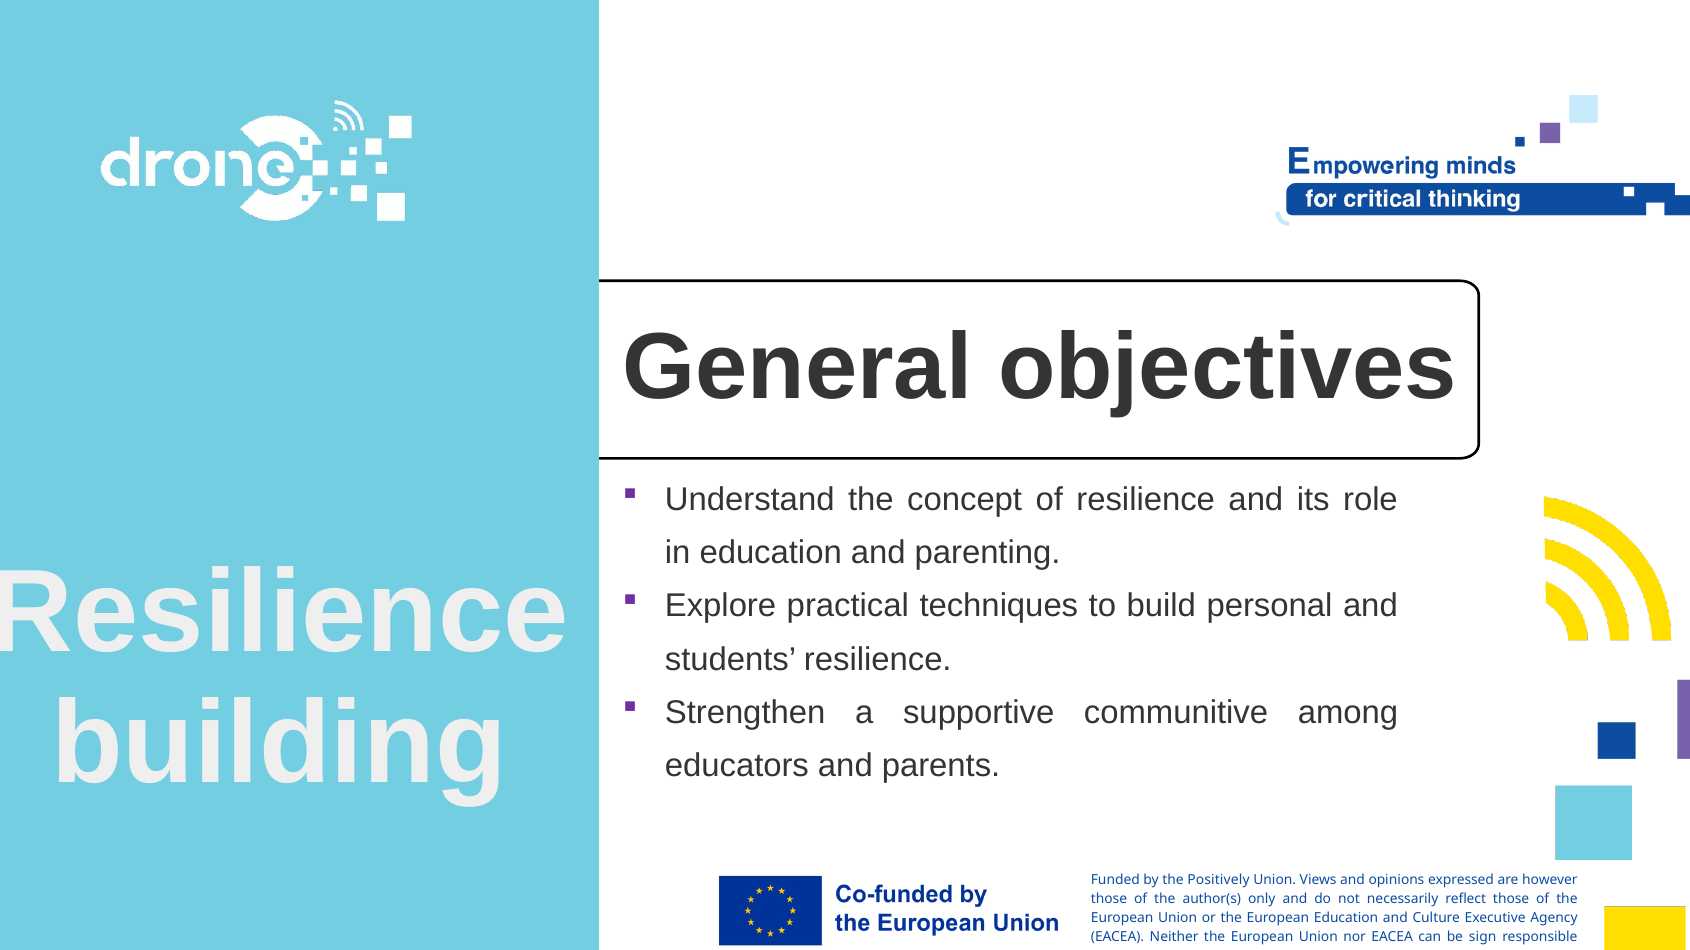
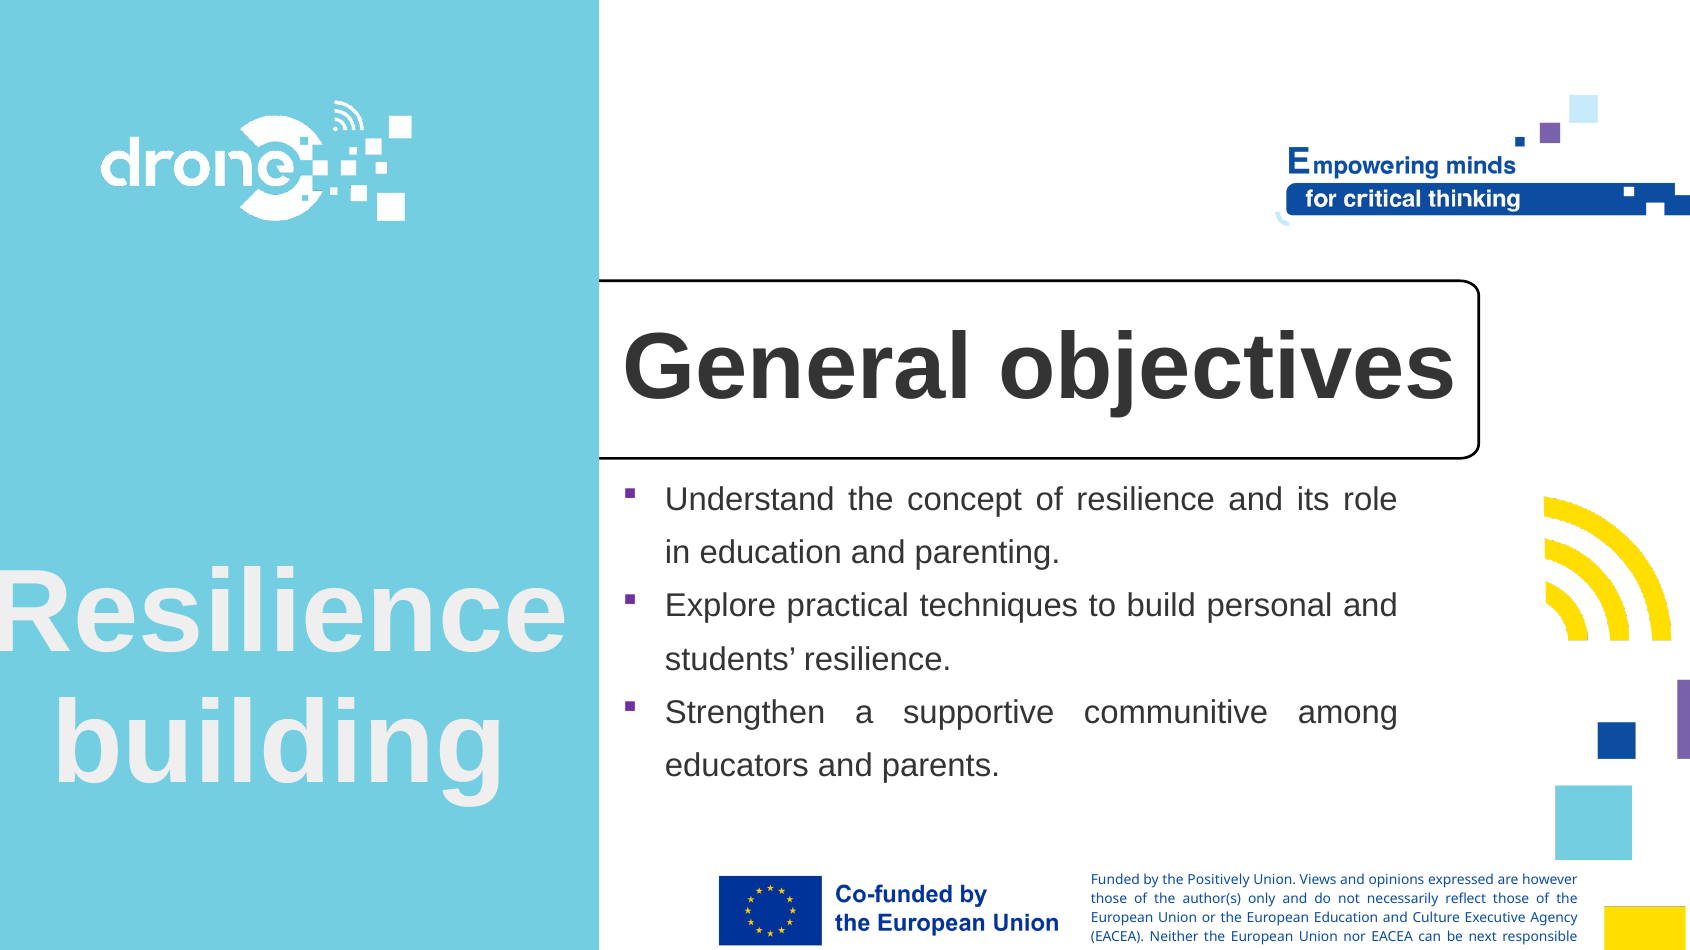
sign: sign -> next (1483, 938)
